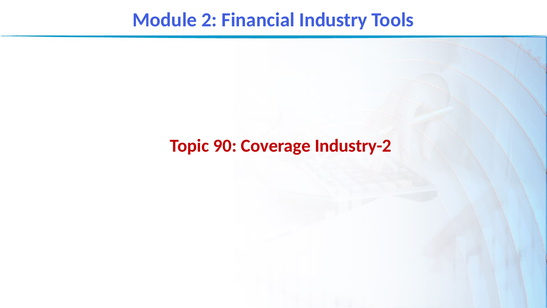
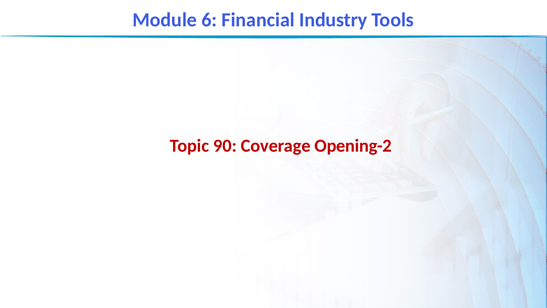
2: 2 -> 6 (209, 20)
Industry-2: Industry-2 -> Opening-2 (353, 146)
